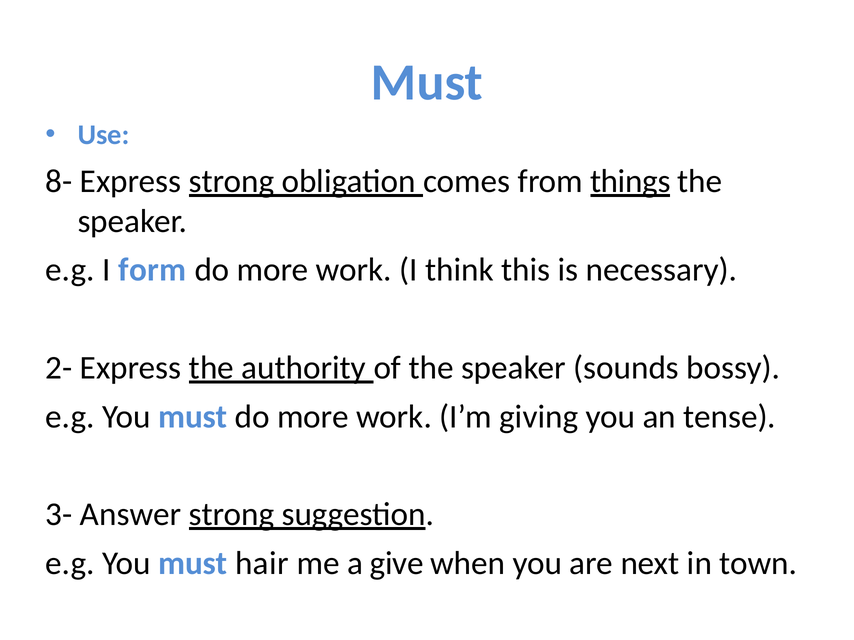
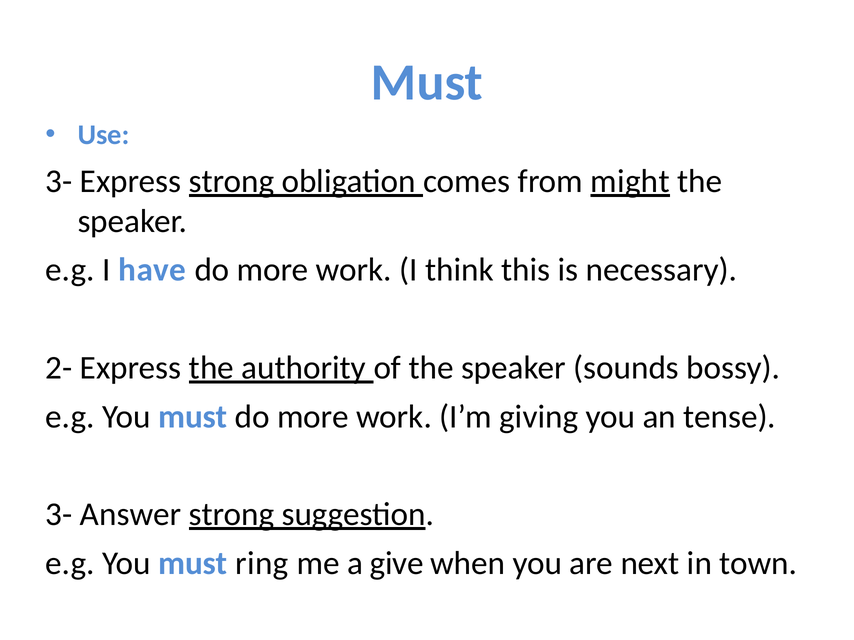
8-: 8- -> 3- (59, 181)
things: things -> might (630, 181)
form: form -> have (152, 270)
hair: hair -> ring (262, 564)
